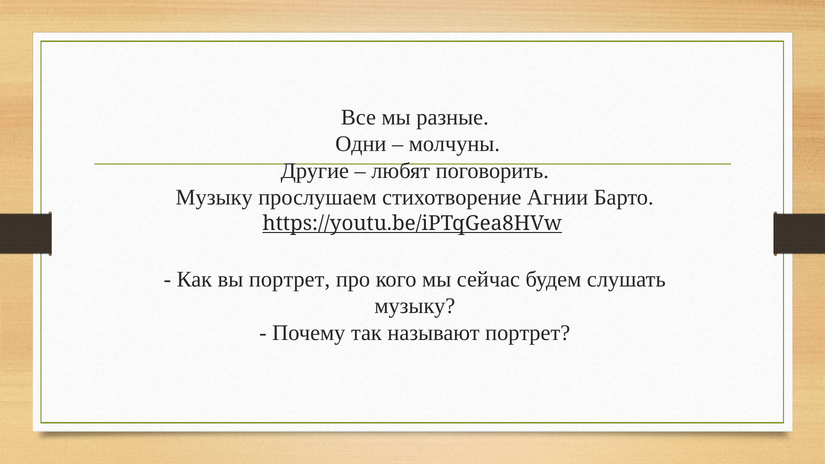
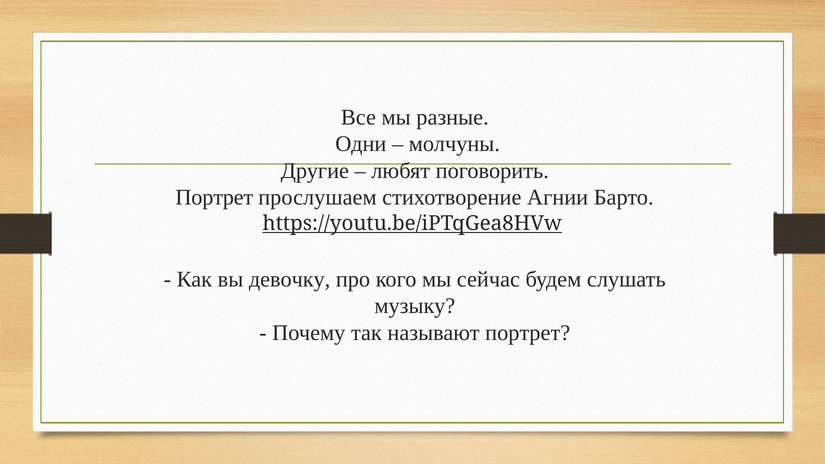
Музыку: Музыку -> Портрет (214, 198)
вы портрет: портрет -> девочку (290, 279)
